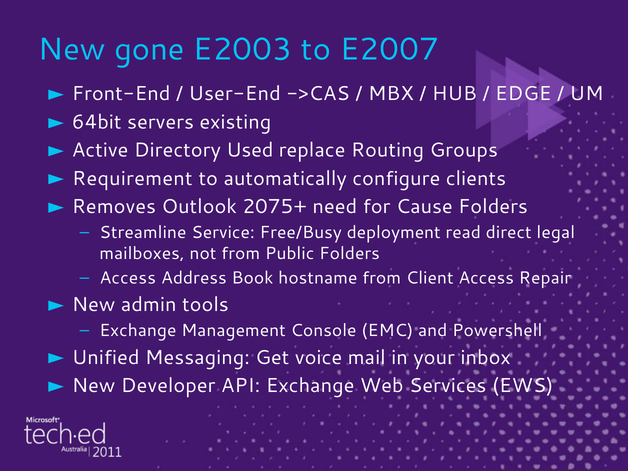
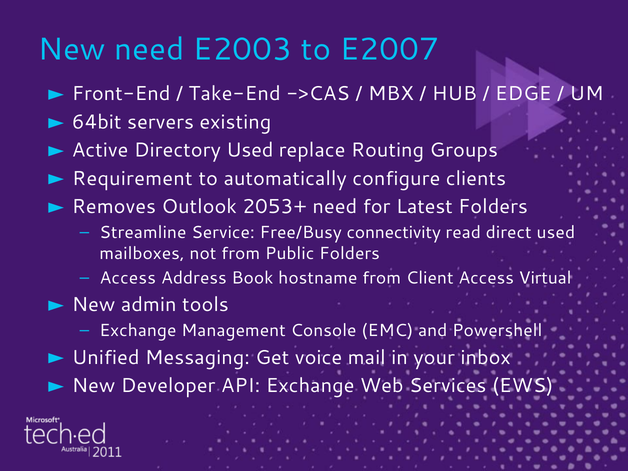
New gone: gone -> need (149, 49)
User-End: User-End -> Take-End (235, 94)
2075+: 2075+ -> 2053+ (275, 207)
Cause: Cause -> Latest (424, 207)
deployment: deployment -> connectivity (394, 233)
direct legal: legal -> used (556, 233)
Repair: Repair -> Virtual (545, 278)
